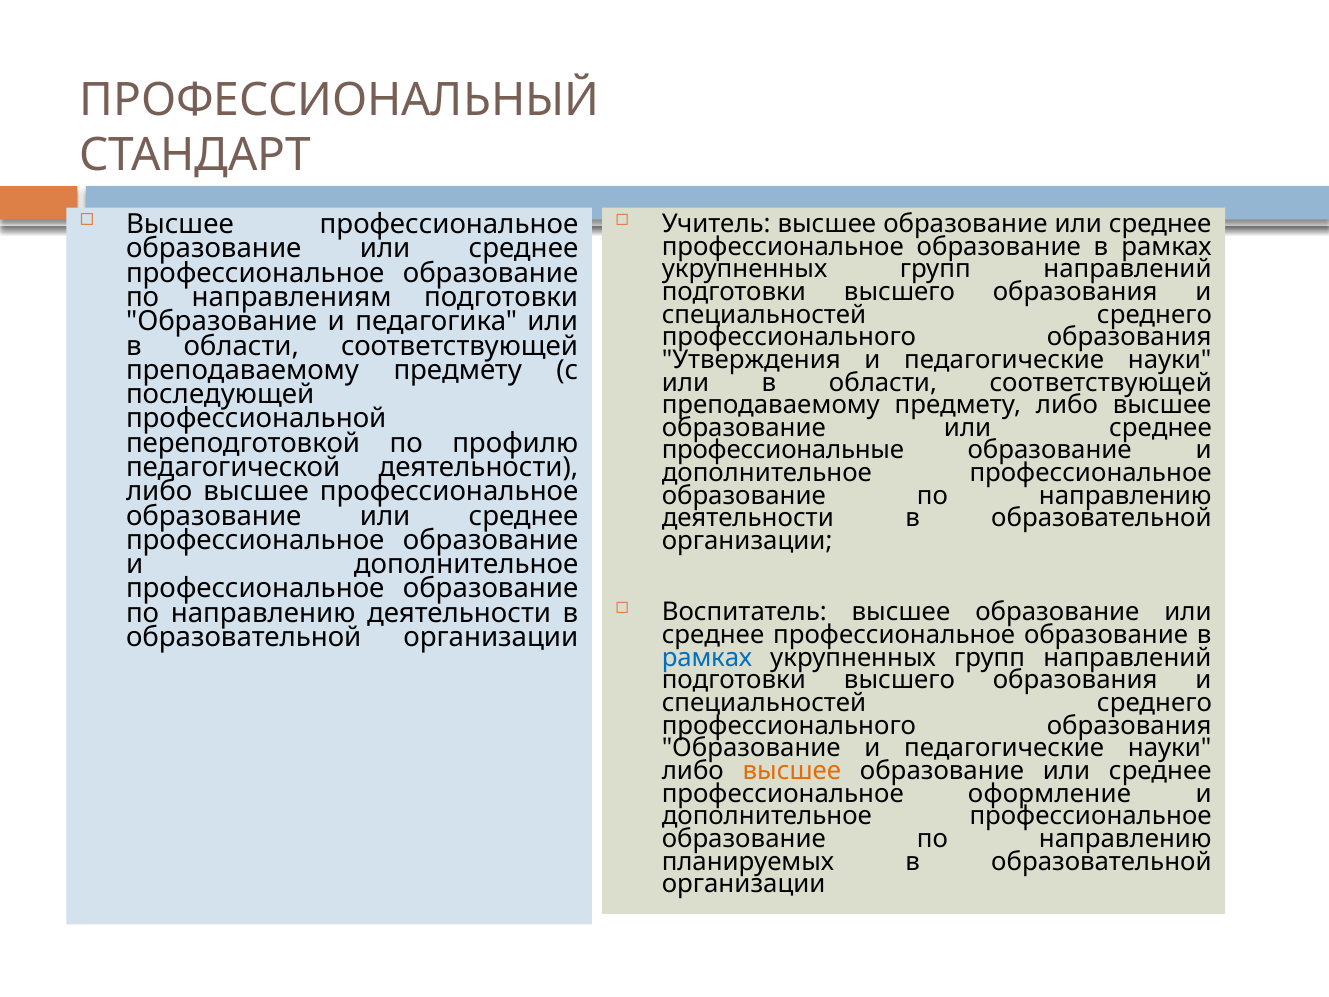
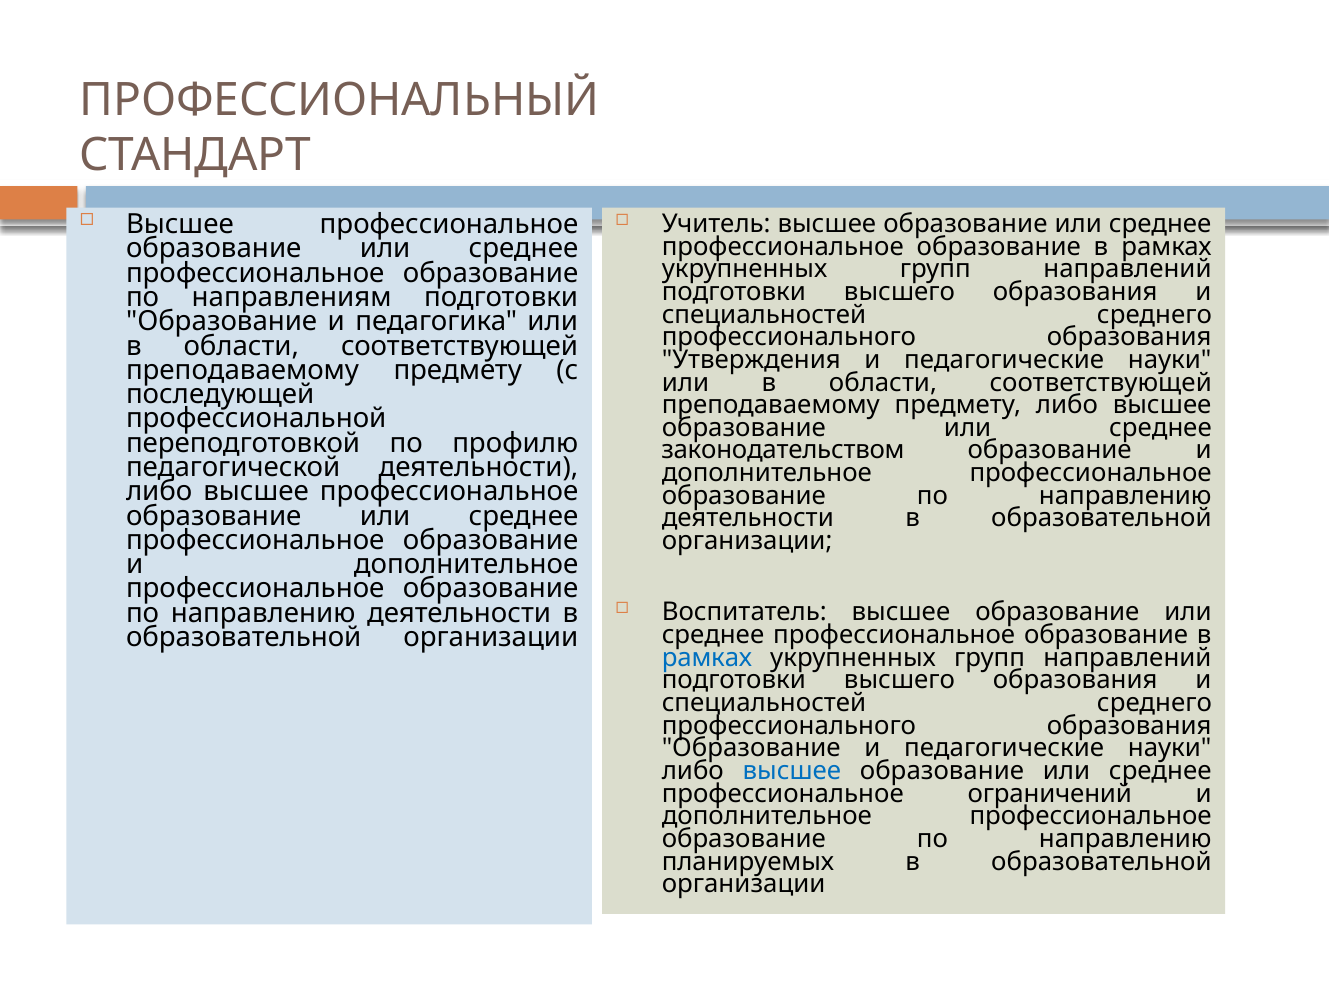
профессиональные: профессиональные -> законодательством (783, 450)
высшее colour: orange -> blue (792, 771)
оформление: оформление -> ограничений (1050, 793)
